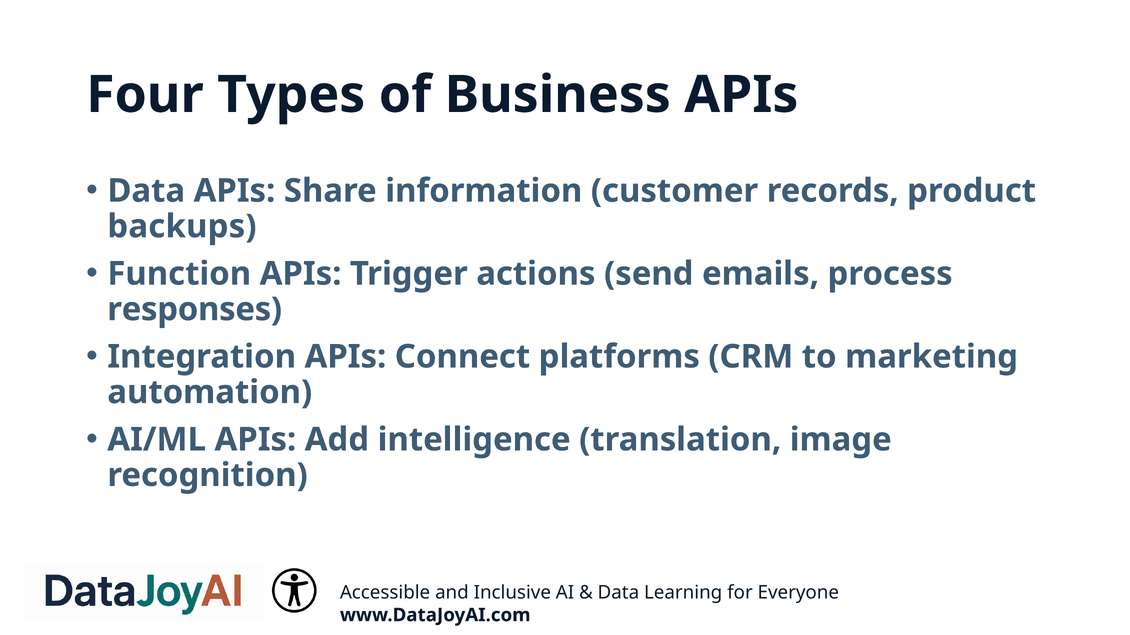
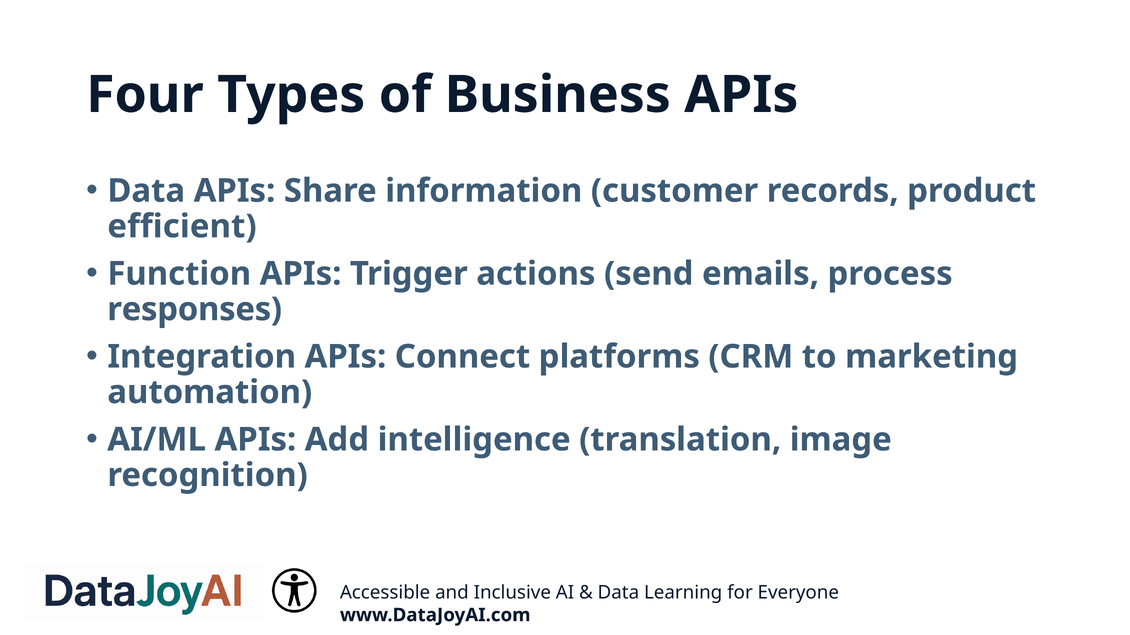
backups: backups -> efficient (182, 227)
